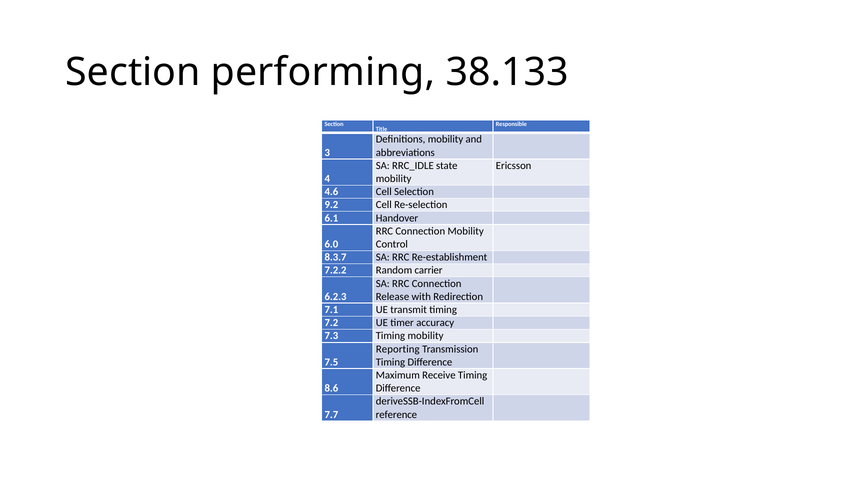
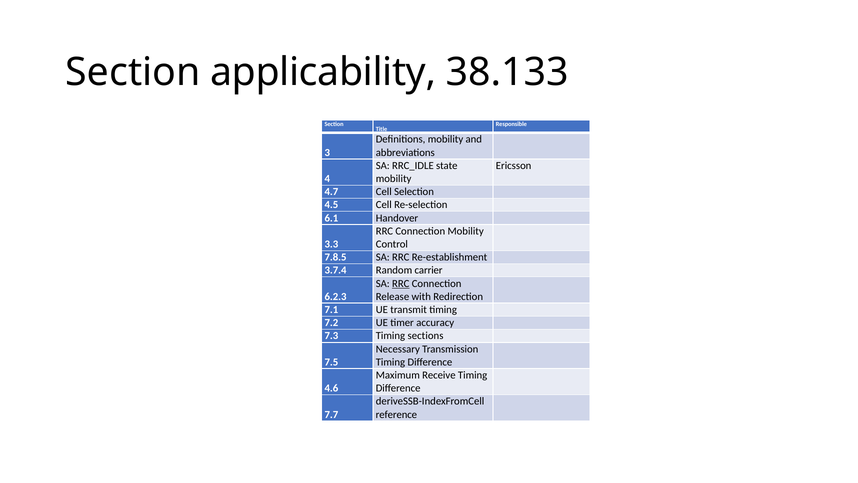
performing: performing -> applicability (323, 72)
4.6: 4.6 -> 4.7 (331, 192)
9.2: 9.2 -> 4.5 (331, 205)
6.0: 6.0 -> 3.3 (331, 244)
8.3.7: 8.3.7 -> 7.8.5 (335, 257)
7.2.2: 7.2.2 -> 3.7.4 (335, 270)
RRC underline: none -> present (401, 283)
Timing mobility: mobility -> sections (426, 336)
Reporting: Reporting -> Necessary (398, 349)
8.6: 8.6 -> 4.6 (331, 388)
